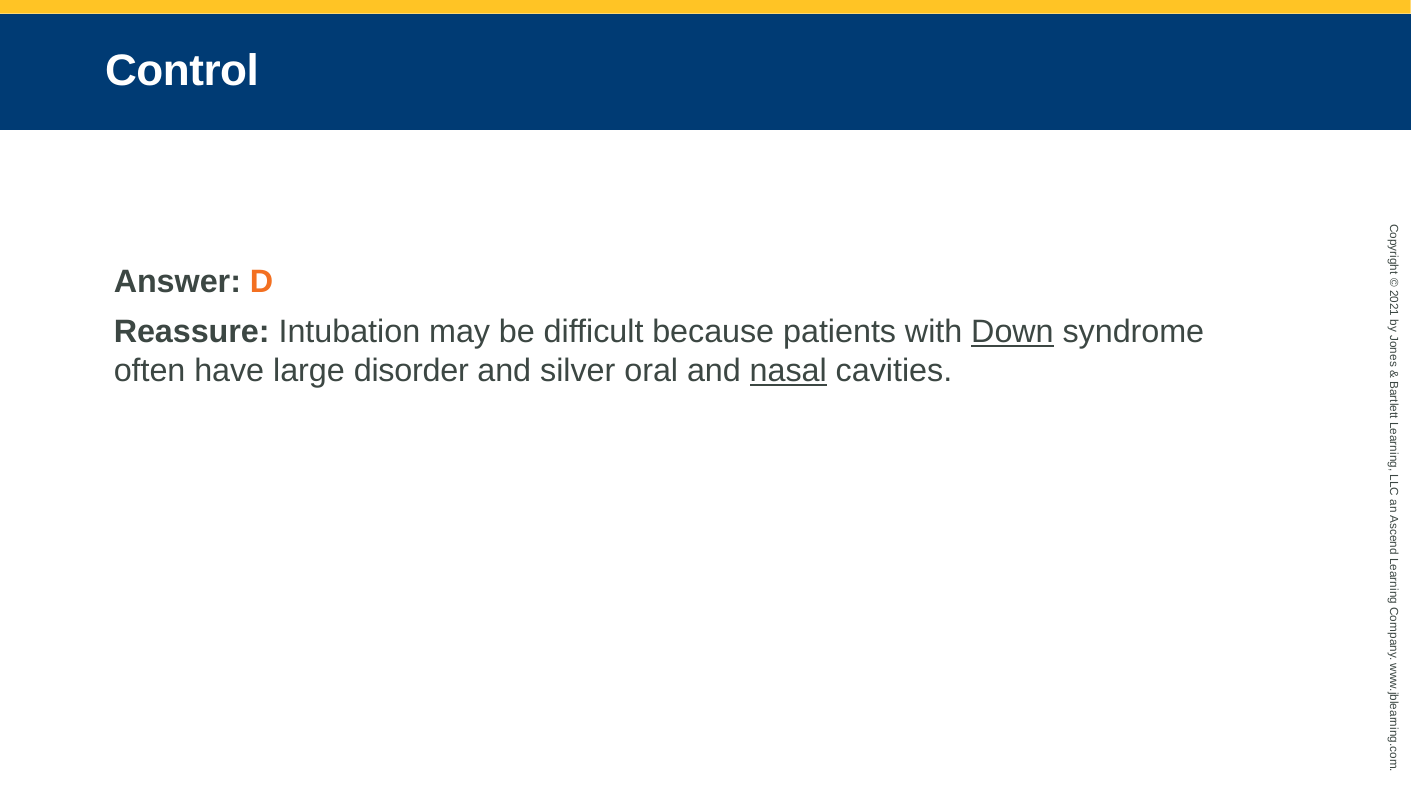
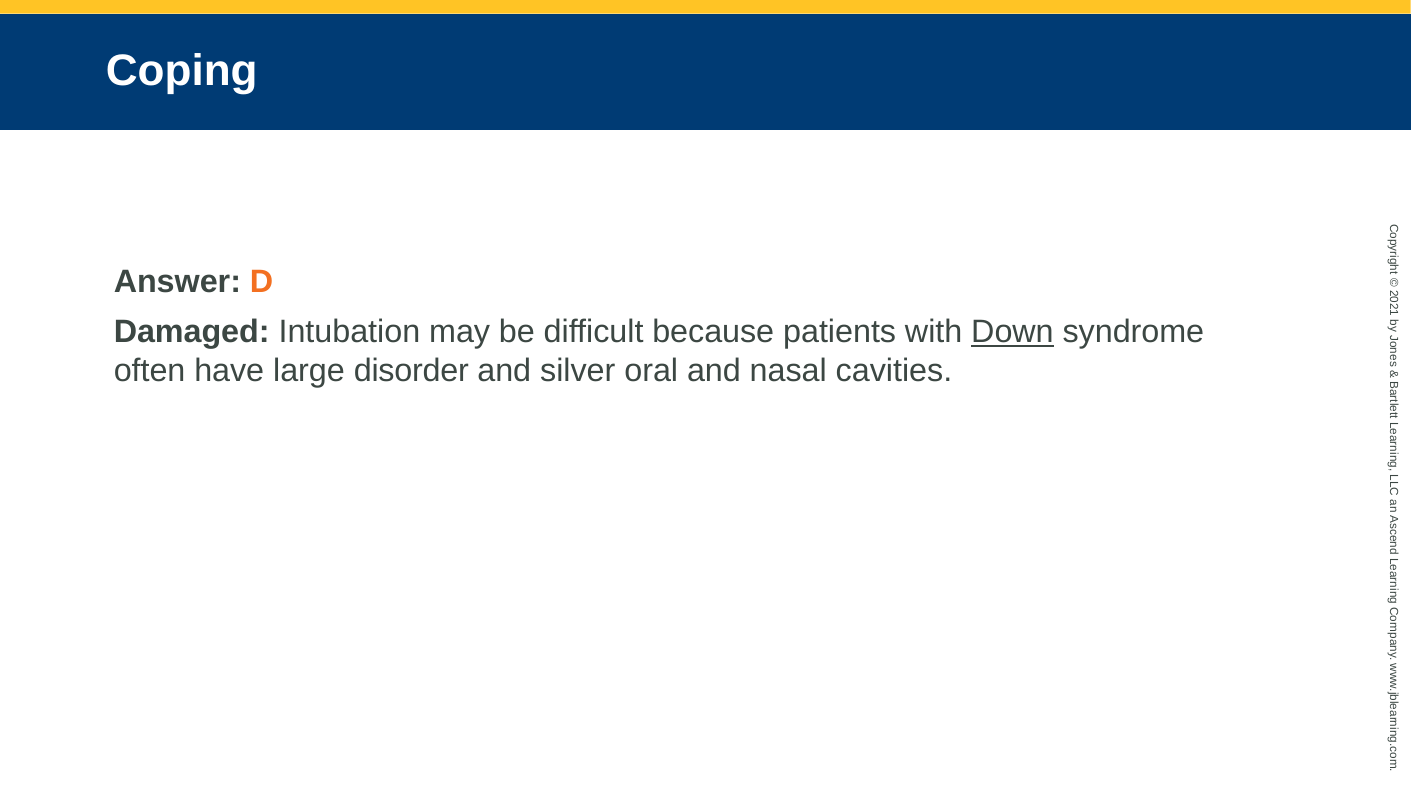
Control: Control -> Coping (182, 71)
Reassure: Reassure -> Damaged (192, 332)
nasal underline: present -> none (788, 371)
